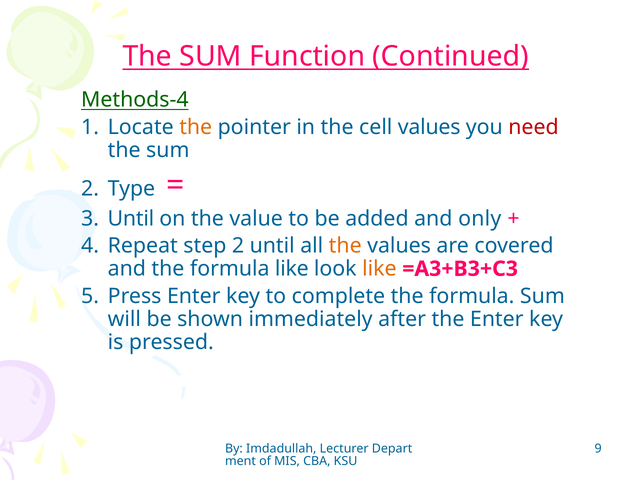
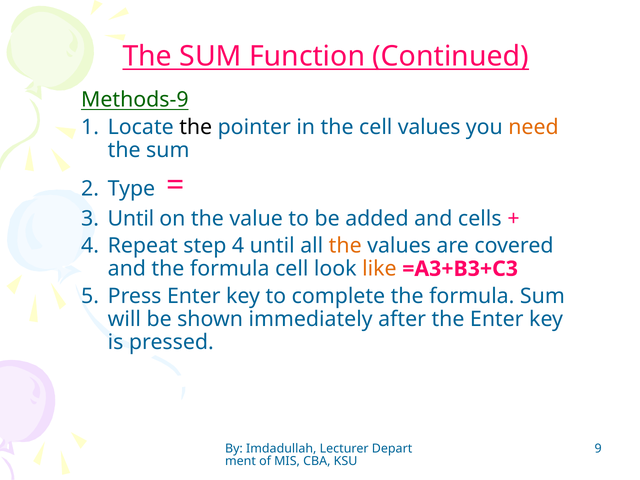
Methods-4: Methods-4 -> Methods-9 (135, 100)
the colour: orange -> black (196, 127)
need colour: red -> orange (533, 127)
only: only -> cells (480, 219)
step 2: 2 -> 4 (238, 246)
formula like: like -> cell (292, 269)
